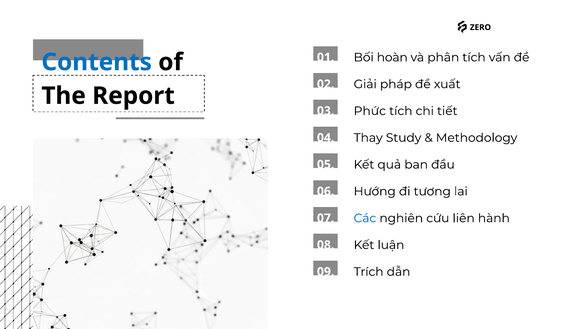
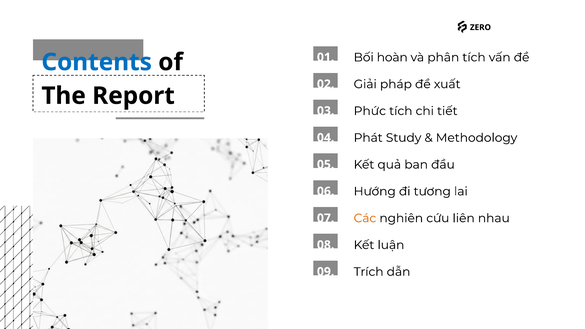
Thay: Thay -> Phát (368, 138)
Các colour: blue -> orange (365, 218)
hành: hành -> nhau (494, 218)
